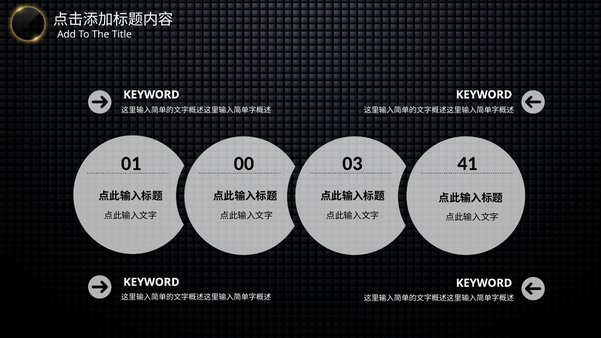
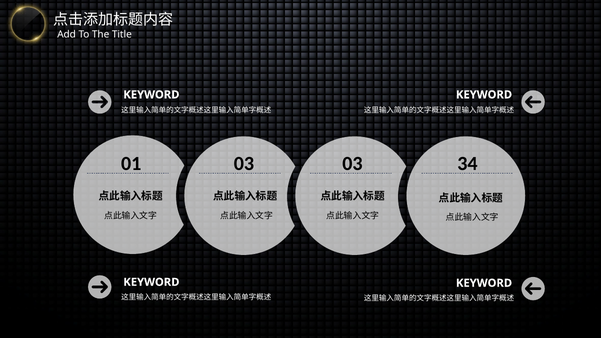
01 00: 00 -> 03 (244, 164)
41: 41 -> 34 (467, 164)
